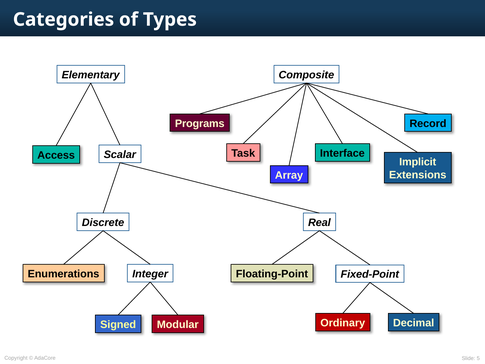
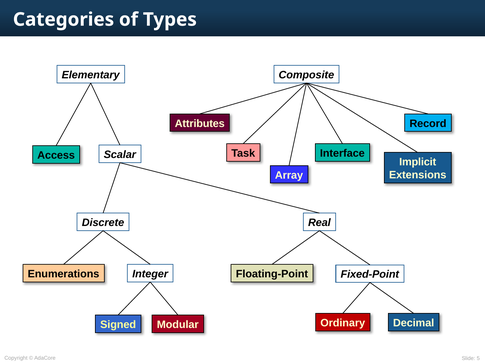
Programs: Programs -> Attributes (200, 123)
